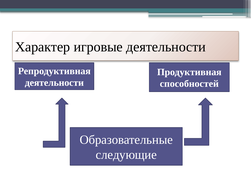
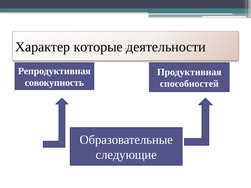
игровые: игровые -> которые (98, 47)
деятельности: деятельности -> совокупность (54, 83)
